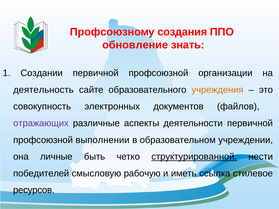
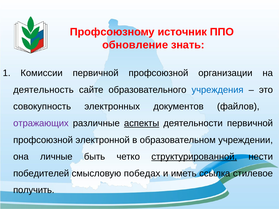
создания: создания -> источник (182, 32)
Создании: Создании -> Комиссии (42, 73)
учреждения colour: orange -> blue (218, 90)
аспекты underline: none -> present (142, 123)
выполнении: выполнении -> электронной (103, 140)
рабочую: рабочую -> победах (142, 174)
ресурсов: ресурсов -> получить (34, 190)
